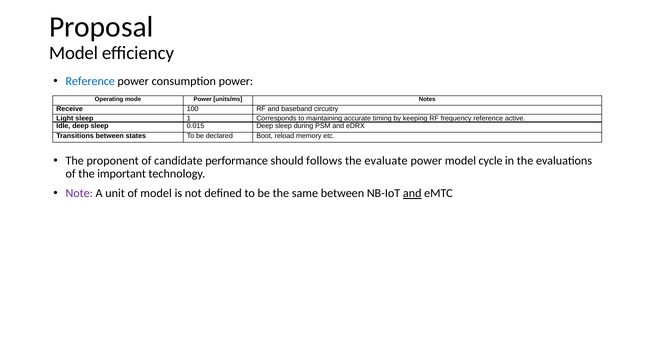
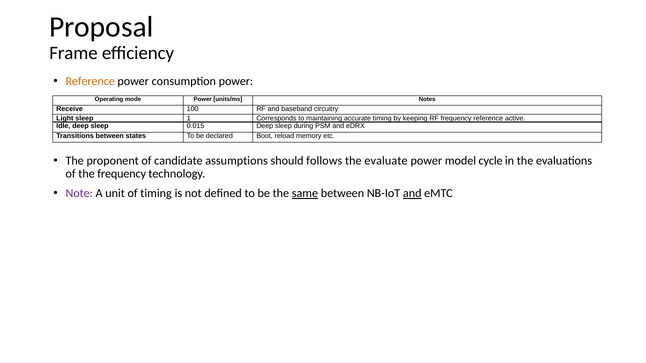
Model: Model -> Frame (73, 53)
Reference colour: blue -> orange (90, 81)
performance: performance -> assumptions (237, 161)
the important: important -> frequency (122, 174)
of model: model -> timing (156, 194)
same underline: none -> present (305, 194)
